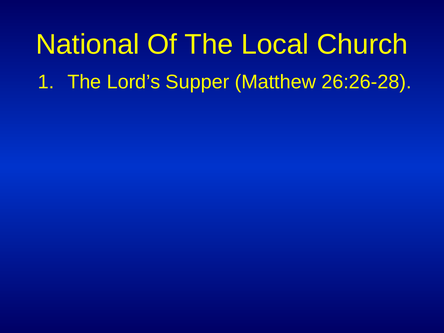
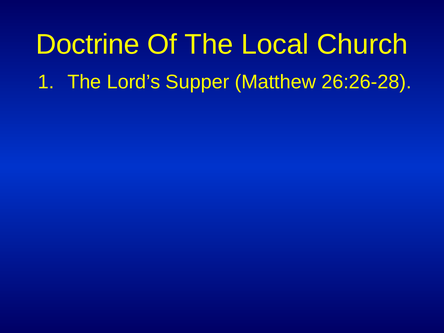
National: National -> Doctrine (88, 45)
